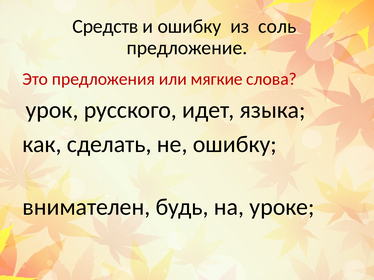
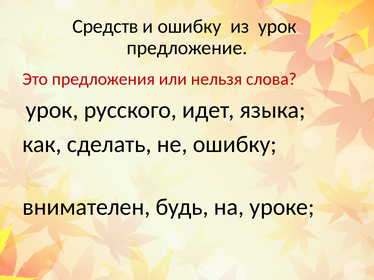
из соль: соль -> урок (277, 27)
мягкие: мягкие -> нельзя (217, 79)
